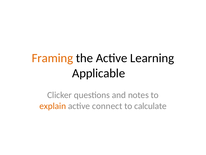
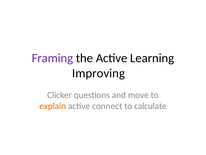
Framing colour: orange -> purple (52, 58)
Applicable: Applicable -> Improving (99, 73)
notes: notes -> move (138, 95)
